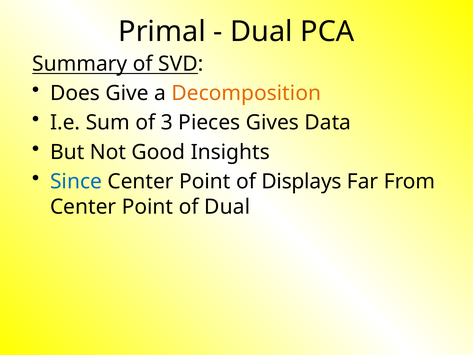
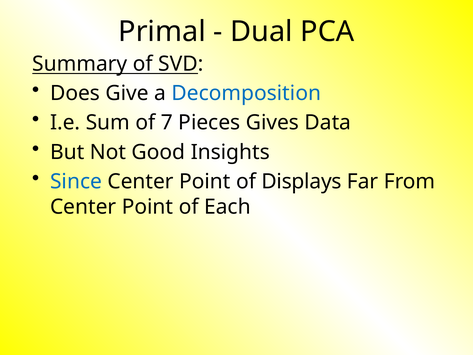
Decomposition colour: orange -> blue (246, 93)
3: 3 -> 7 (167, 123)
of Dual: Dual -> Each (227, 207)
